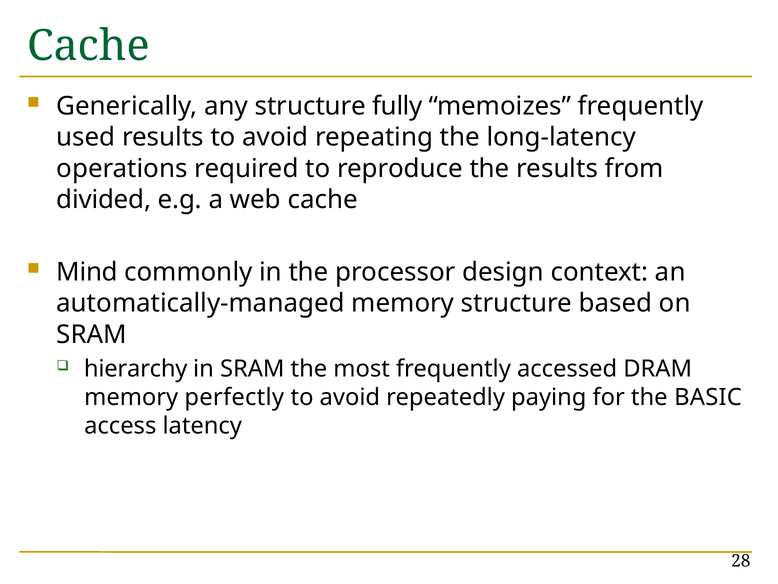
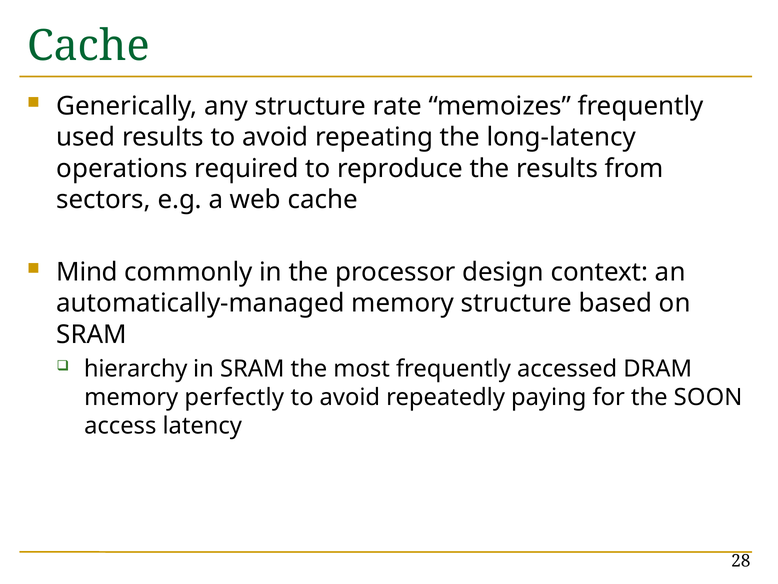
fully: fully -> rate (397, 106)
divided: divided -> sectors (104, 199)
BASIC: BASIC -> SOON (708, 397)
